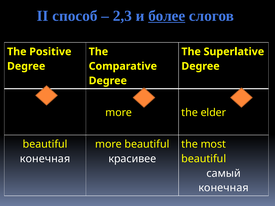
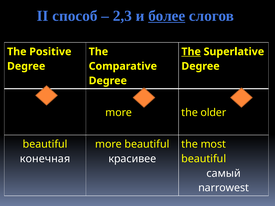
The underline: none -> present (191, 52)
elder: elder -> older (213, 113)
конечная: конечная -> narrowest (224, 188)
